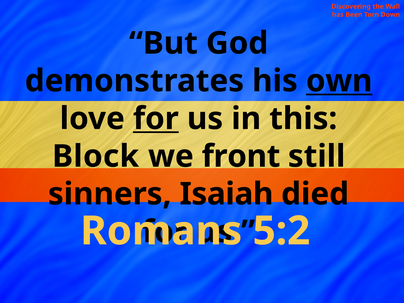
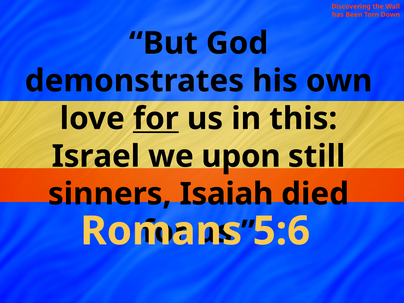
own underline: present -> none (339, 81)
Block: Block -> Israel (96, 156)
front: front -> upon (241, 156)
5:2: 5:2 -> 5:6 (281, 231)
